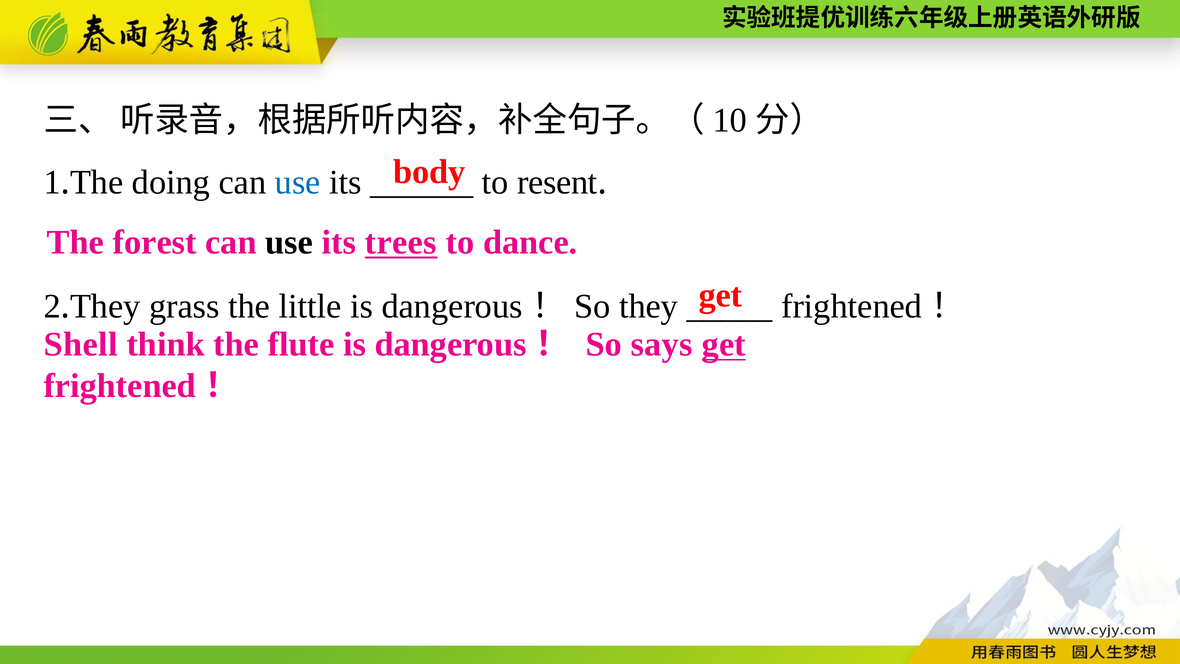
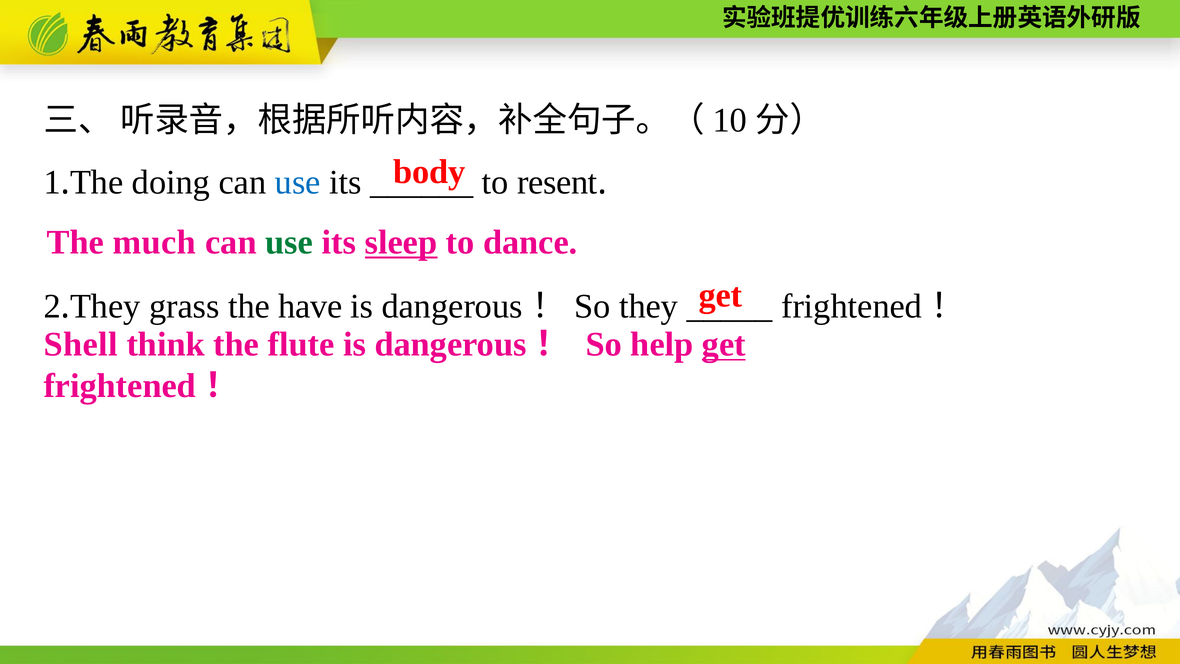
forest: forest -> much (154, 242)
use colour: black -> green (289, 242)
trees: trees -> sleep (401, 242)
little: little -> have (310, 306)
says: says -> help (662, 344)
